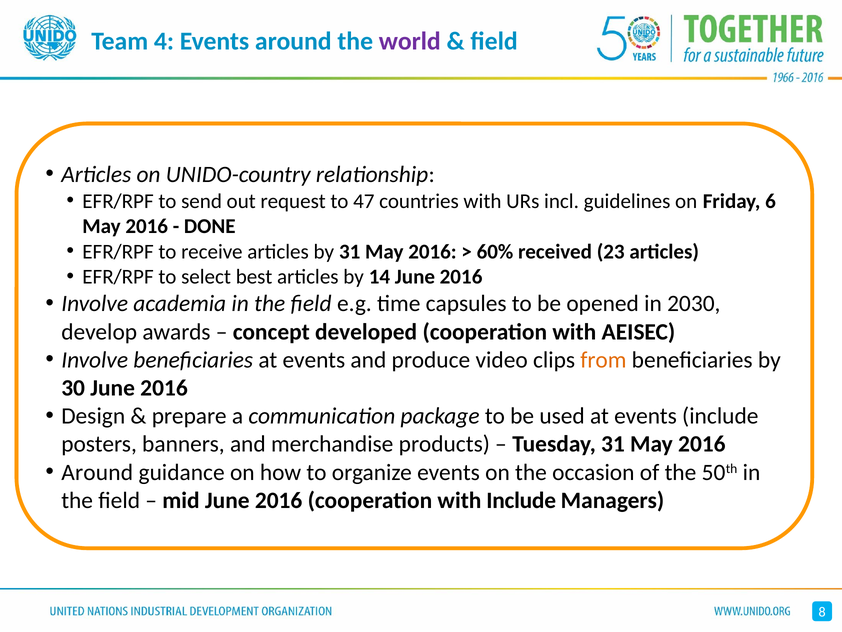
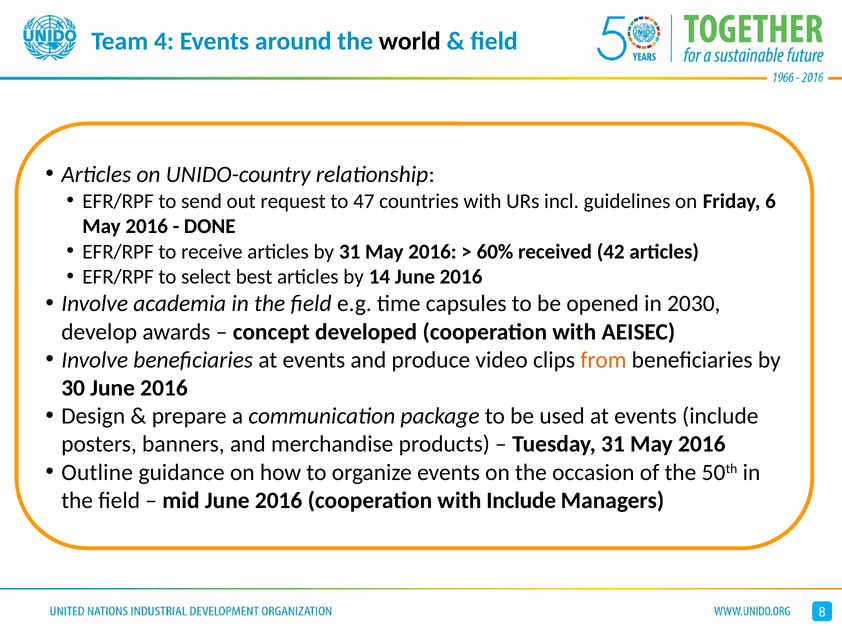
world colour: purple -> black (410, 41)
23: 23 -> 42 (611, 251)
Around: Around -> Outline (97, 472)
